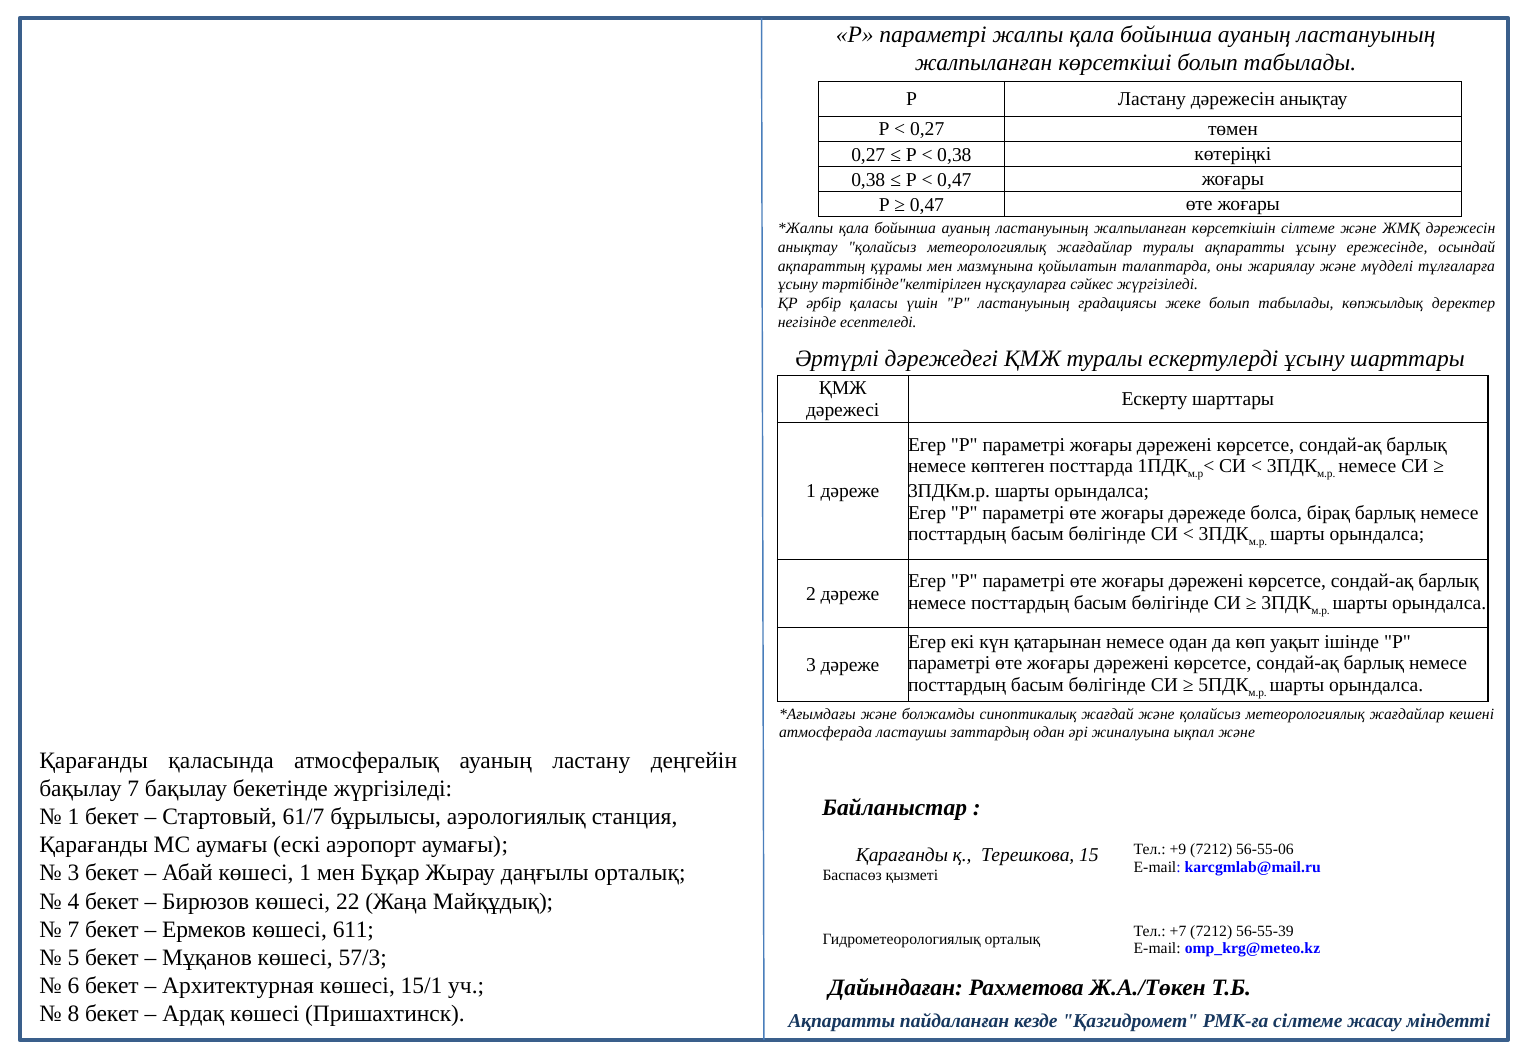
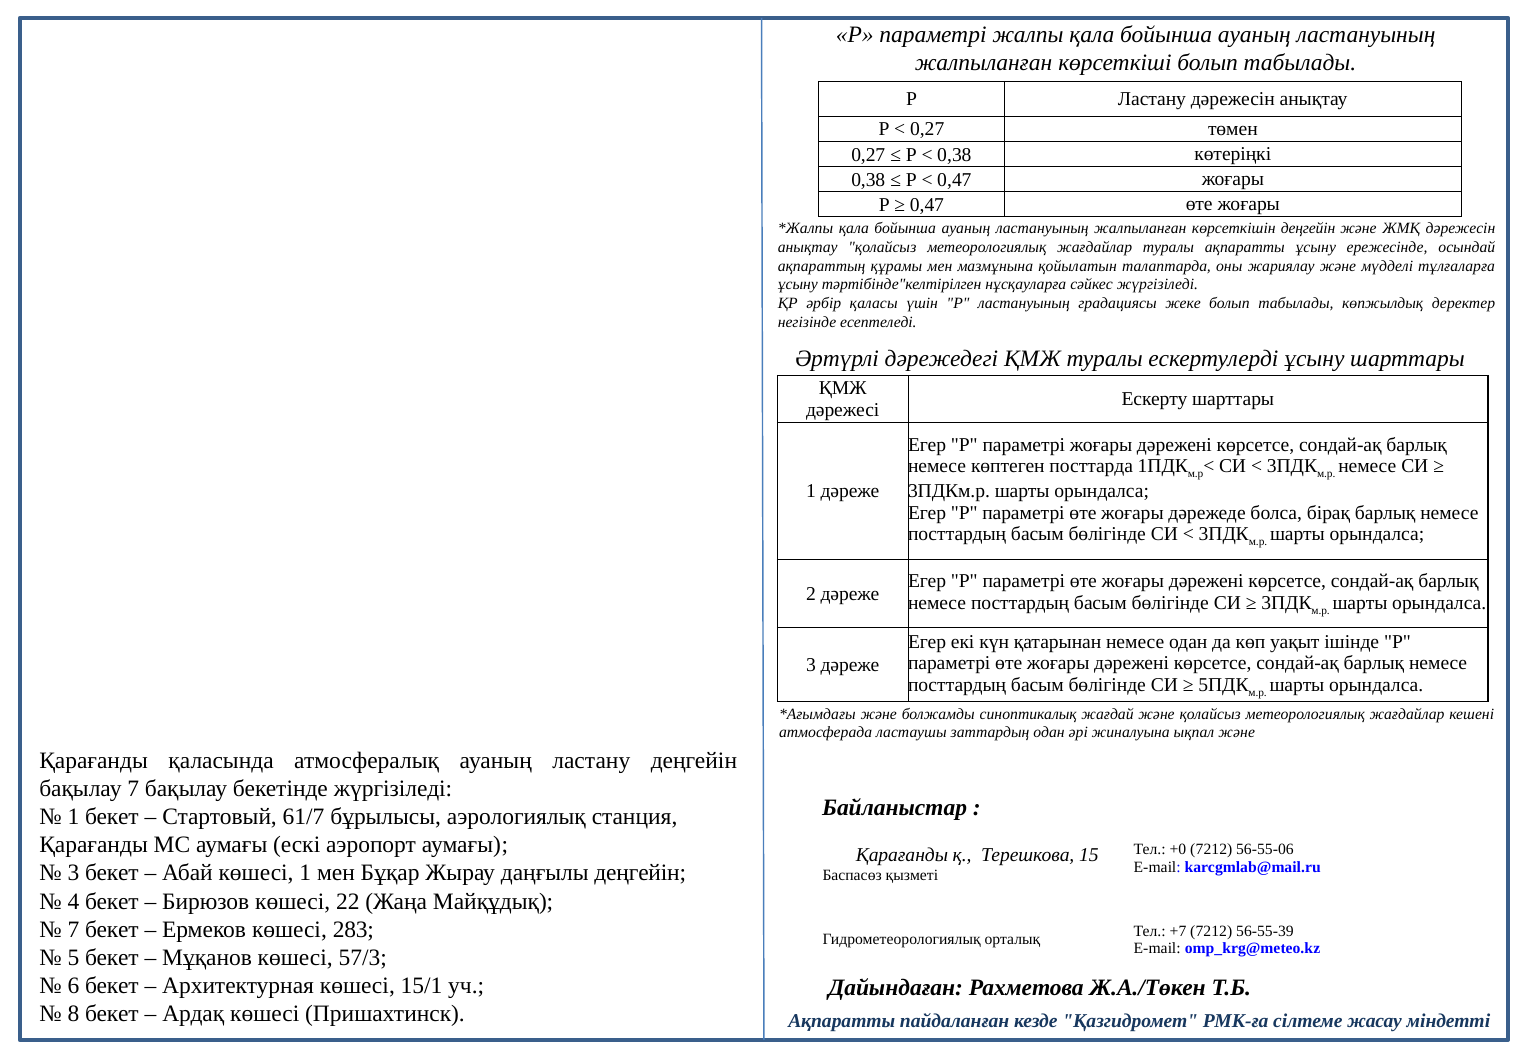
көрсеткішін сілтеме: сілтеме -> деңгейін (1308, 228)
+9: +9 -> +0 (1178, 849)
даңғылы орталық: орталық -> деңгейін (640, 873)
611: 611 -> 283 (353, 929)
